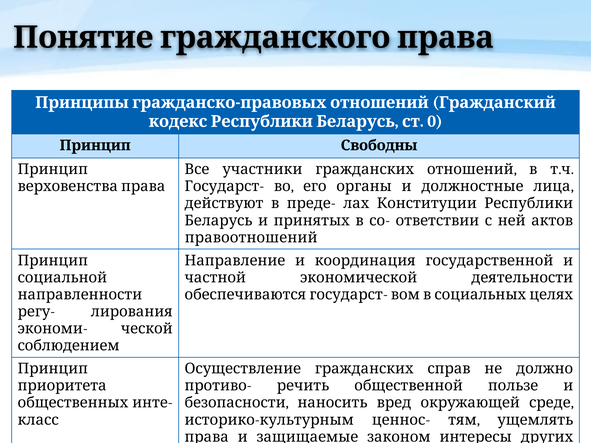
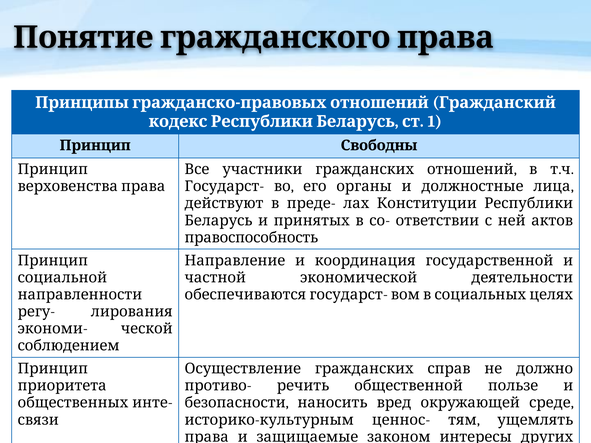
0: 0 -> 1 (435, 122)
правоотношений: правоотношений -> правоспособность (251, 238)
класс: класс -> связи (38, 420)
